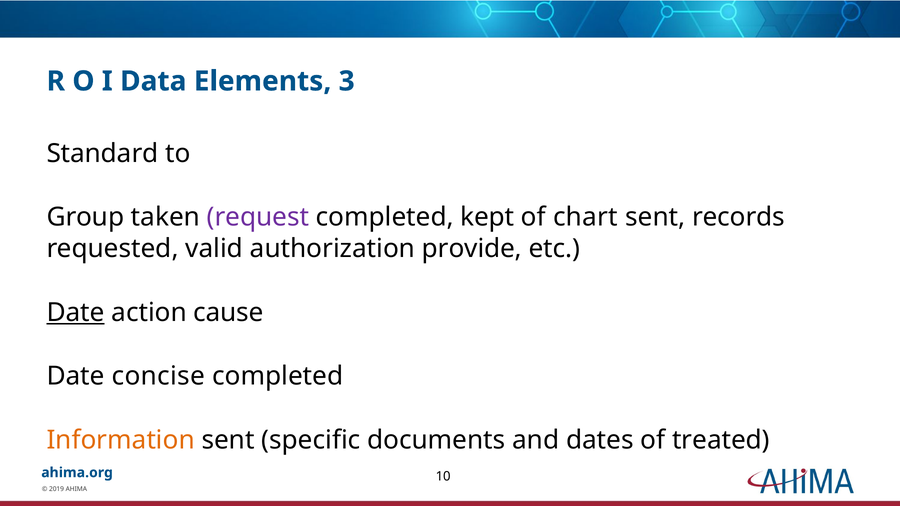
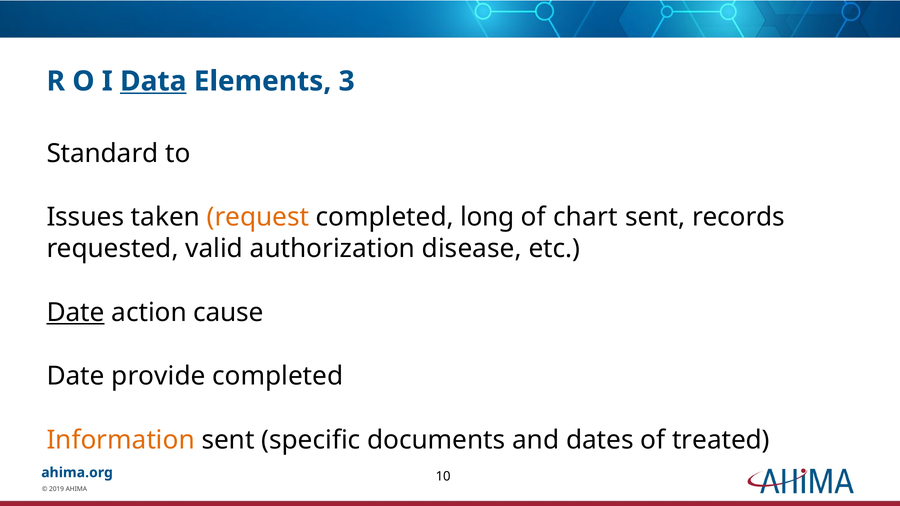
Data underline: none -> present (153, 81)
Group: Group -> Issues (85, 217)
request colour: purple -> orange (258, 217)
kept: kept -> long (487, 217)
provide: provide -> disease (472, 249)
concise: concise -> provide (158, 376)
